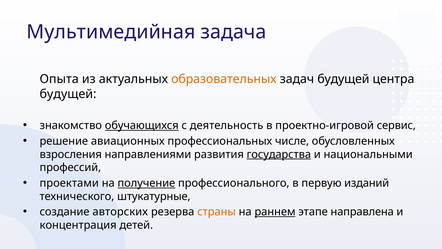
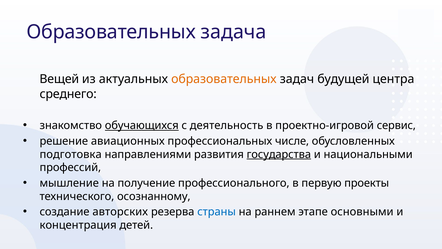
Мультимедийная: Мультимедийная -> Образовательных (111, 32)
Опыта: Опыта -> Вещей (59, 79)
будущей: будущей -> среднего (68, 94)
взросления: взросления -> подготовка (71, 154)
проектами: проектами -> мышление (69, 183)
получение underline: present -> none (146, 183)
изданий: изданий -> проекты (367, 183)
штукатурные: штукатурные -> осознанному (154, 196)
страны colour: orange -> blue (217, 212)
раннем underline: present -> none (275, 212)
направлена: направлена -> основными (362, 212)
